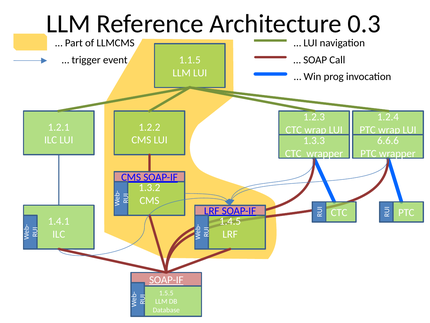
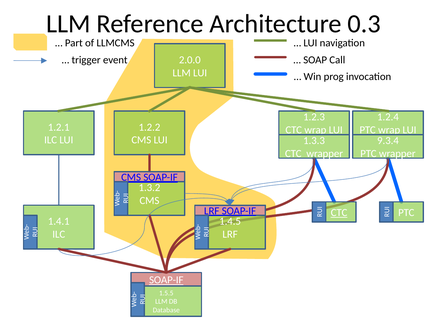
1.1.5: 1.1.5 -> 2.0.0 (190, 60)
6.6.6: 6.6.6 -> 9.3.4 (388, 140)
CTC underline: none -> present (339, 212)
